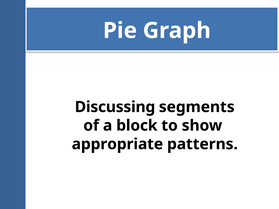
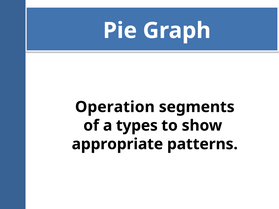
Discussing: Discussing -> Operation (115, 107)
block: block -> types (137, 126)
